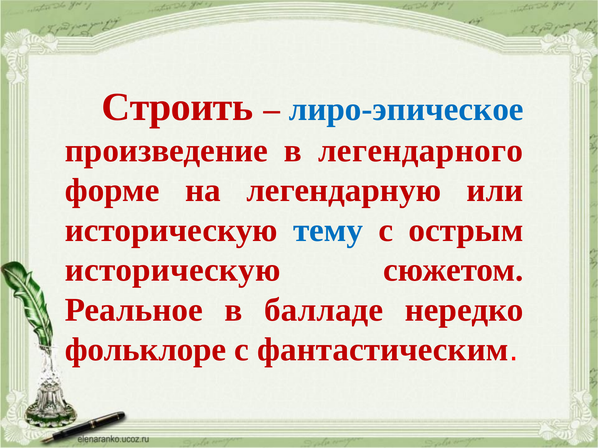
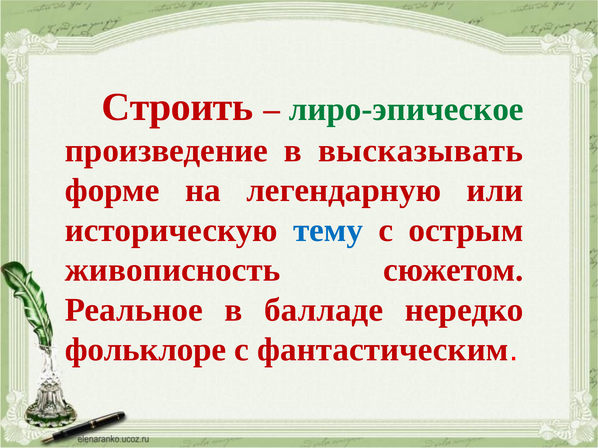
лиро-эпическое colour: blue -> green (406, 109)
легендарного: легендарного -> высказывать (421, 151)
историческую: историческую -> живописность (173, 270)
